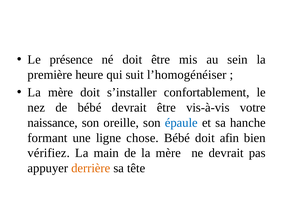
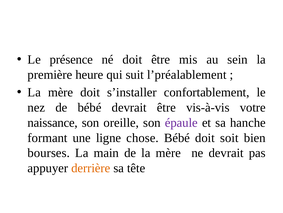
l’homogénéiser: l’homogénéiser -> l’préalablement (187, 74)
épaule colour: blue -> purple (181, 122)
afin: afin -> soit (229, 137)
vérifiez: vérifiez -> bourses (49, 152)
